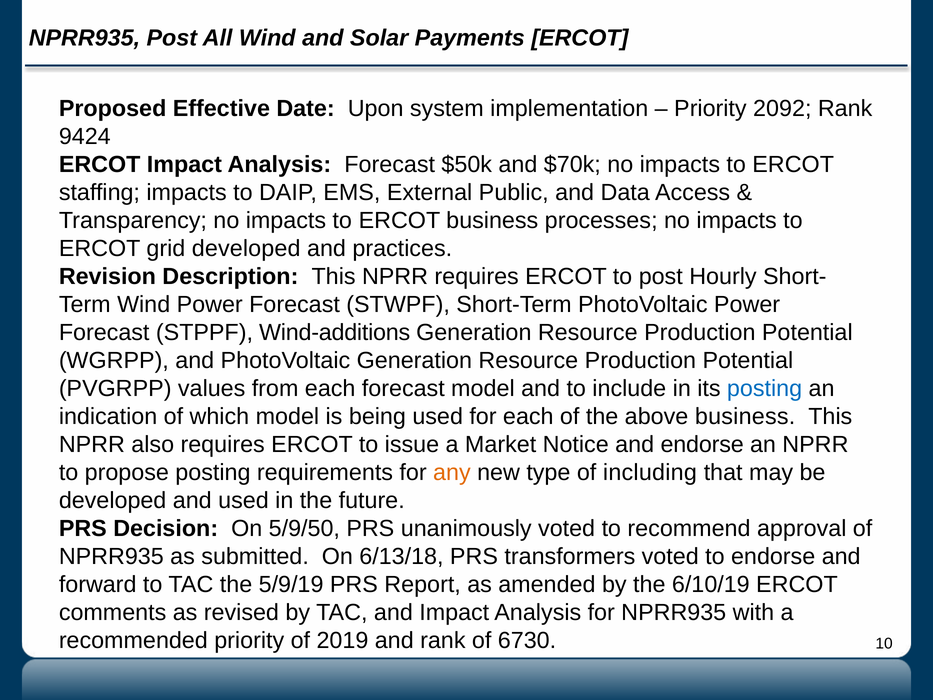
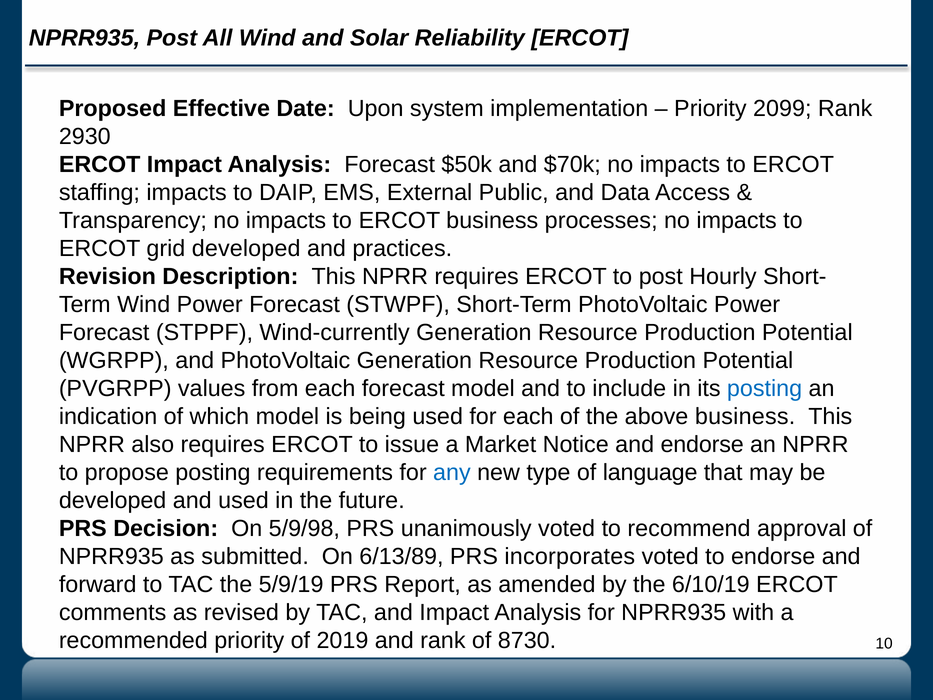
Payments: Payments -> Reliability (470, 38)
2092: 2092 -> 2099 (782, 109)
9424: 9424 -> 2930 (85, 137)
Wind-additions: Wind-additions -> Wind-currently (335, 332)
any colour: orange -> blue (452, 472)
including: including -> language (650, 472)
5/9/50: 5/9/50 -> 5/9/98 (304, 528)
6/13/18: 6/13/18 -> 6/13/89 (401, 556)
transformers: transformers -> incorporates (570, 556)
6730: 6730 -> 8730 (527, 640)
